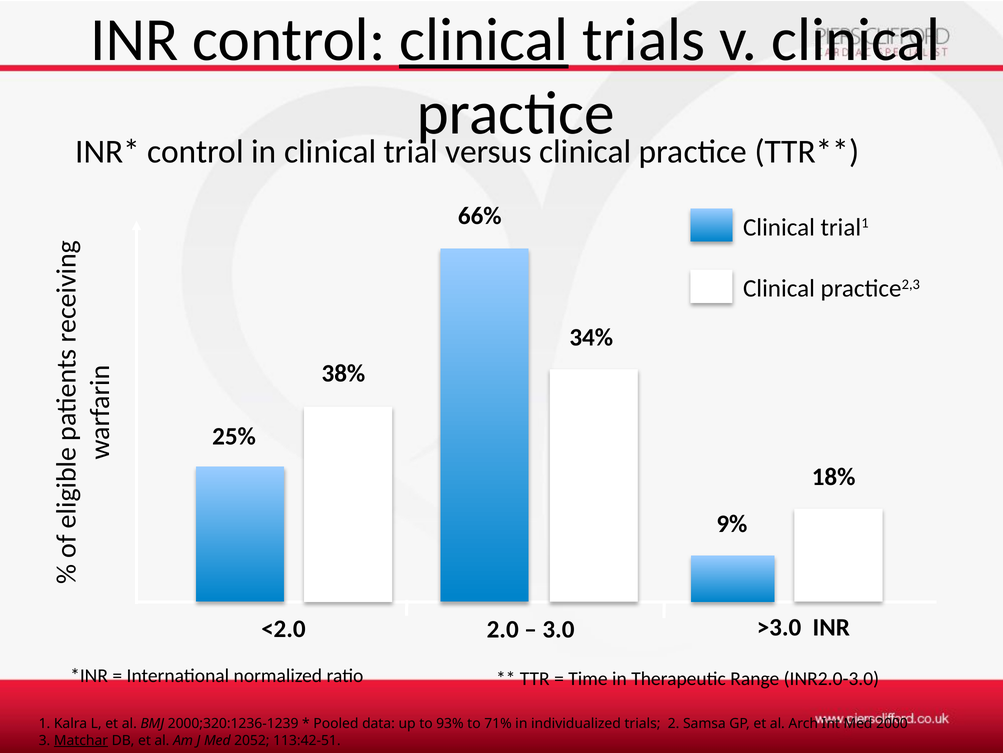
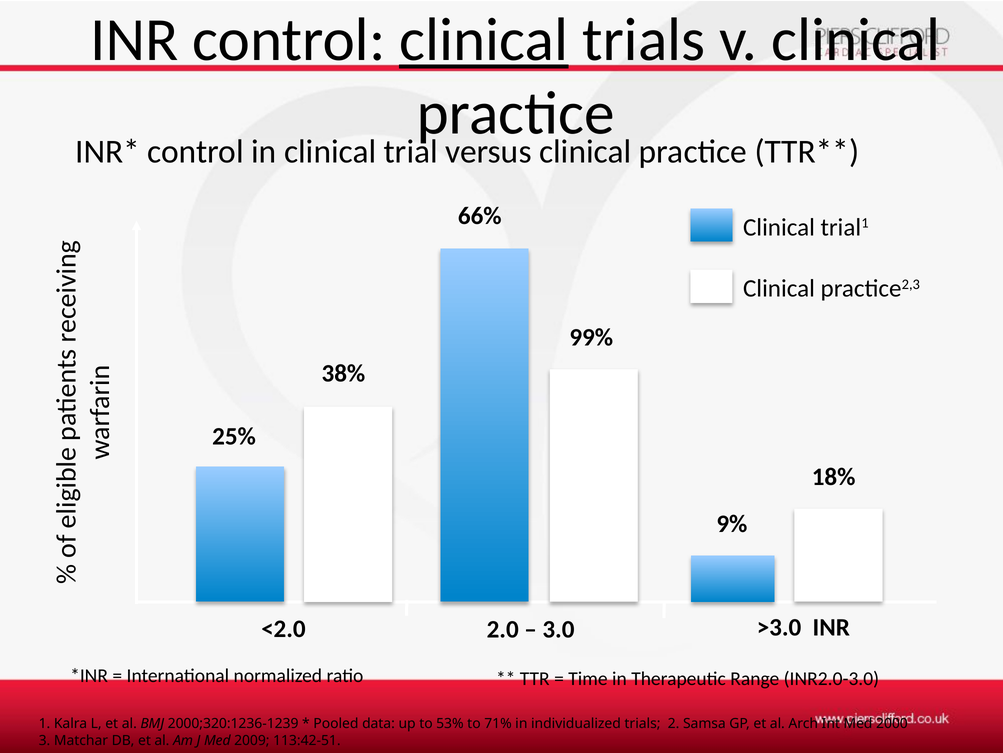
34%: 34% -> 99% (591, 337)
93%: 93% -> 53% (450, 723)
Matchar underline: present -> none (81, 740)
2052: 2052 -> 2009 (252, 740)
